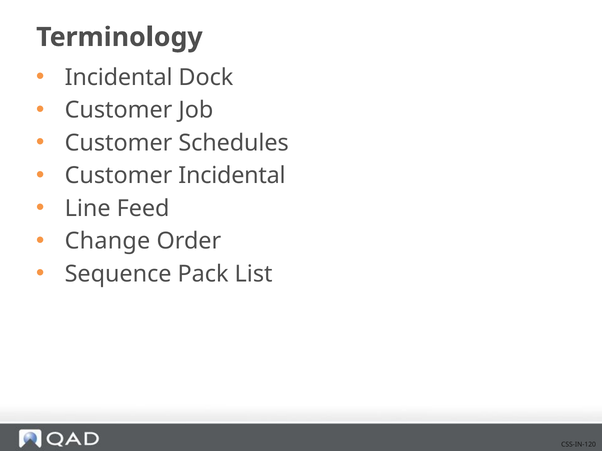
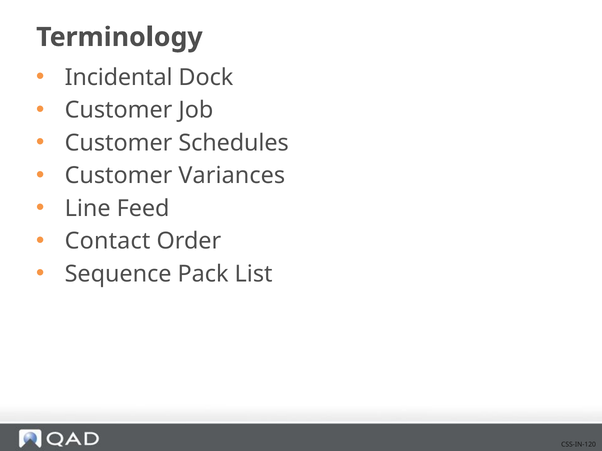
Customer Incidental: Incidental -> Variances (232, 176)
Change: Change -> Contact (108, 241)
